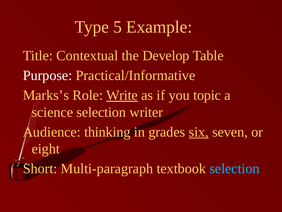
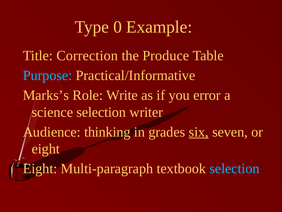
5: 5 -> 0 (118, 27)
Contextual: Contextual -> Correction (87, 56)
Develop: Develop -> Produce (166, 56)
Purpose colour: white -> light blue (47, 75)
Write underline: present -> none (122, 95)
topic: topic -> error (207, 95)
Short: Short -> Eight (40, 168)
